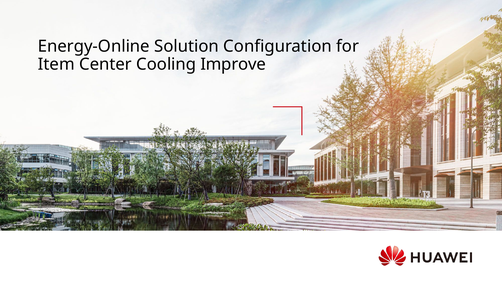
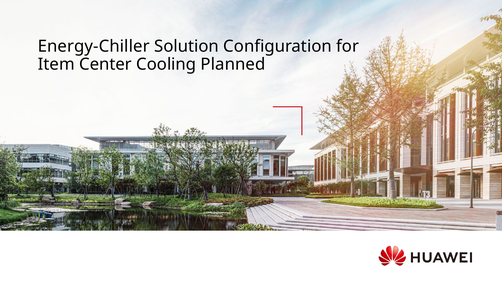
Energy-Online: Energy-Online -> Energy-Chiller (94, 46)
Improve: Improve -> Planned (233, 64)
